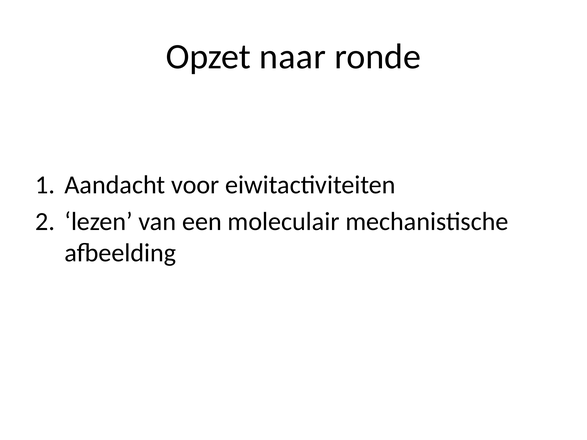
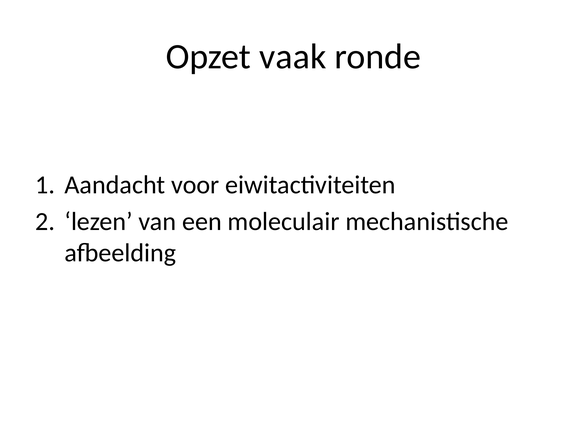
naar: naar -> vaak (293, 57)
